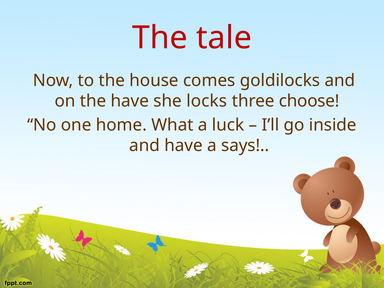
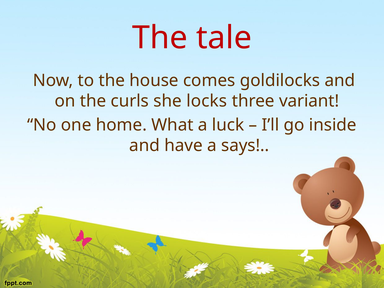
the have: have -> curls (130, 101)
choose: choose -> variant (309, 101)
